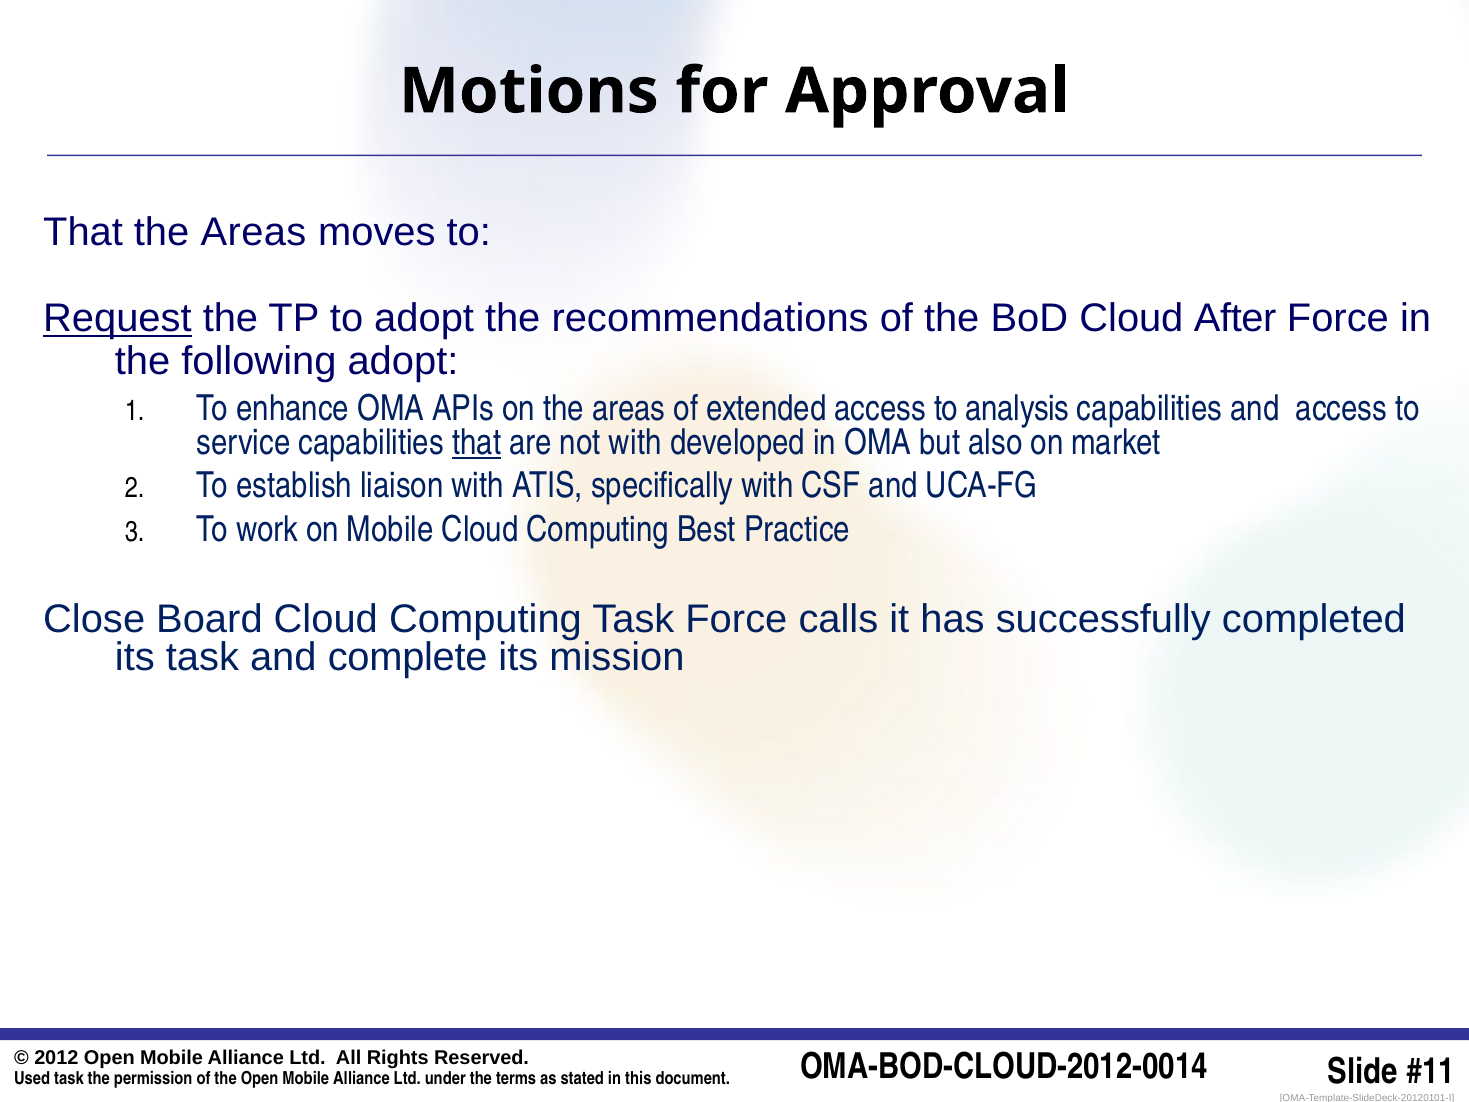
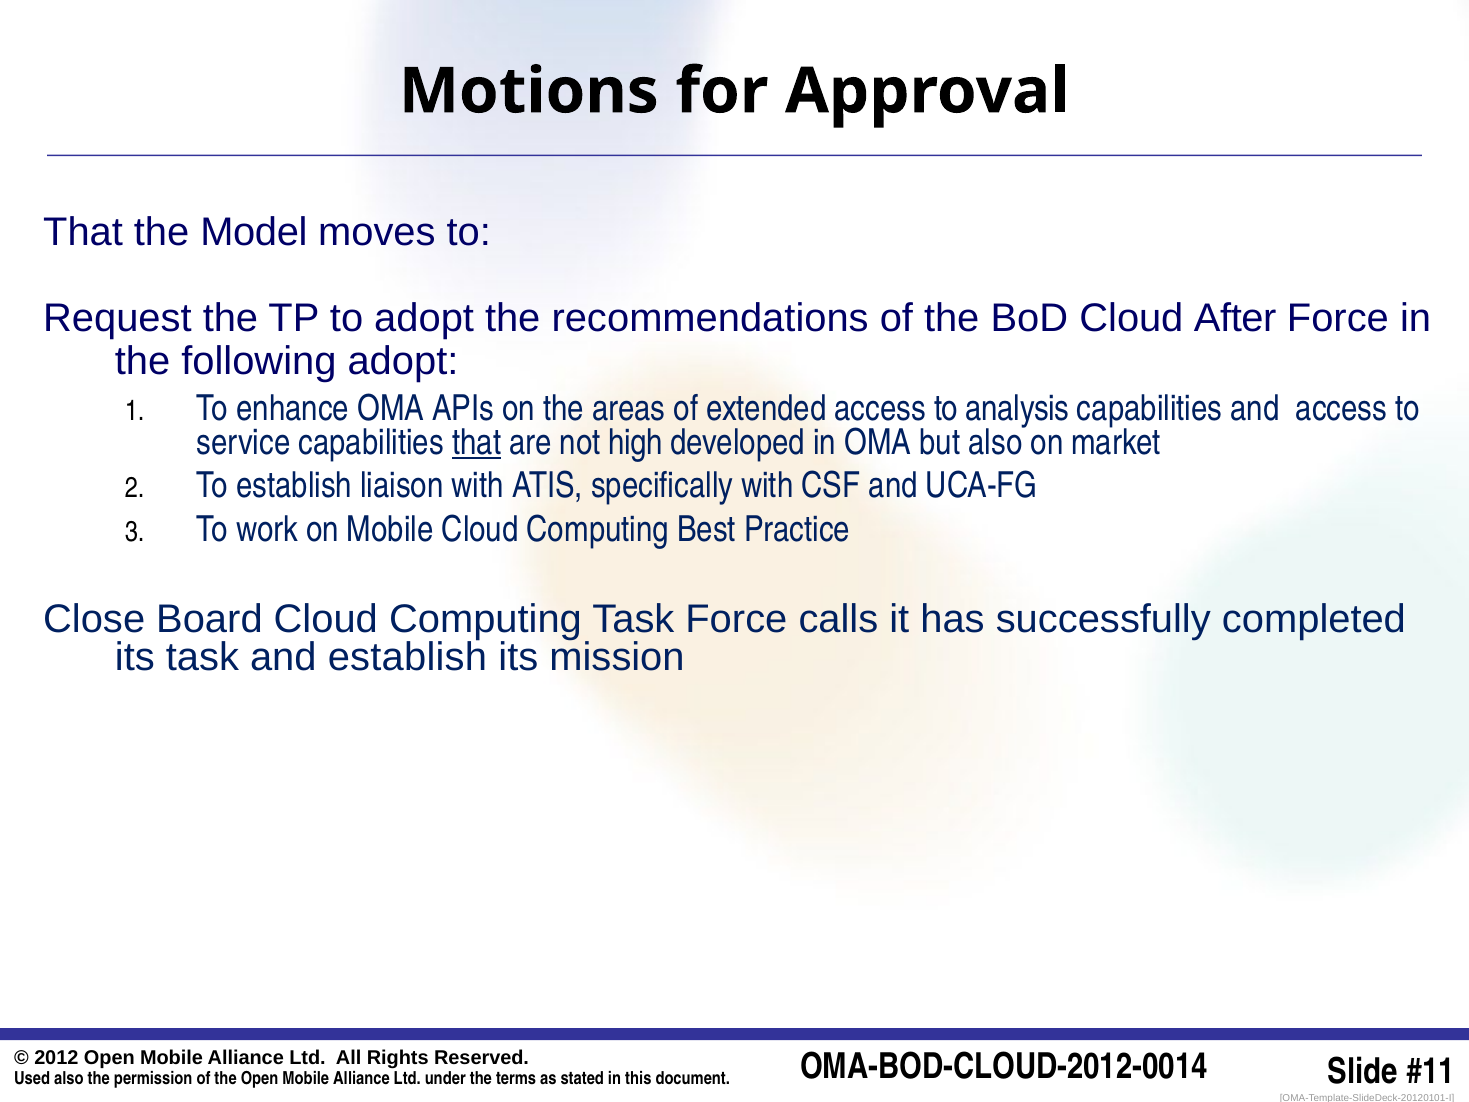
That the Areas: Areas -> Model (254, 233)
Request underline: present -> none (117, 319)
not with: with -> high (636, 443)
and complete: complete -> establish (407, 657)
task: task -> also (69, 1078)
